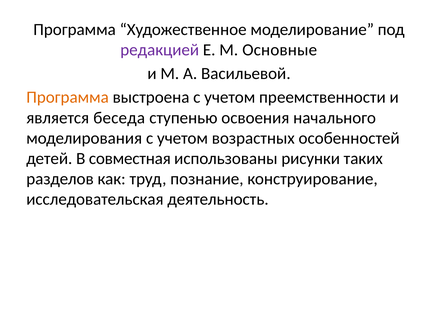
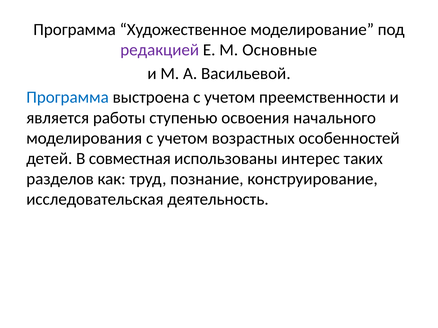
Программа colour: orange -> blue (68, 98)
беседа: беседа -> работы (119, 118)
рисунки: рисунки -> интерес (311, 159)
